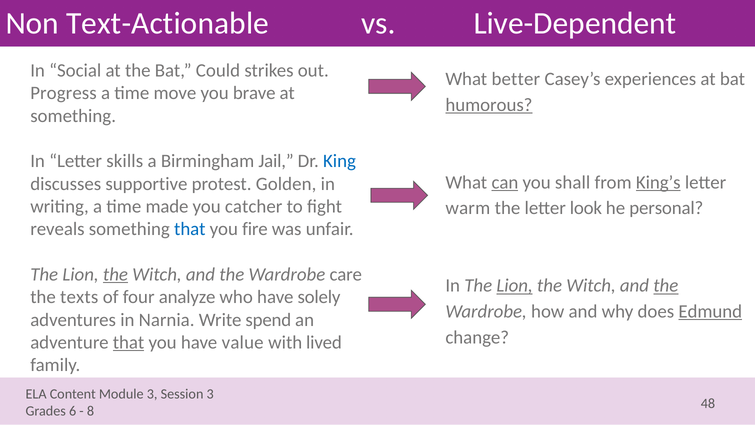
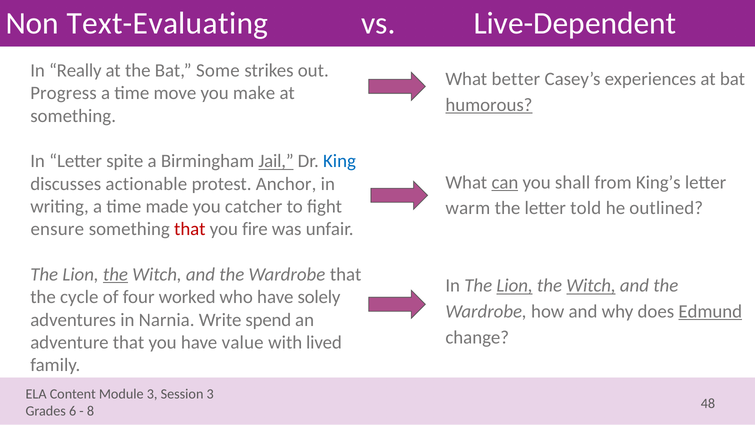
Text-Actionable: Text-Actionable -> Text-Evaluating (167, 23)
Social: Social -> Really (75, 70)
Could: Could -> Some (218, 70)
brave: brave -> make (254, 93)
skills: skills -> spite (125, 161)
Jail underline: none -> present (276, 161)
King’s underline: present -> none (658, 182)
supportive: supportive -> actionable (146, 184)
Golden: Golden -> Anchor (286, 184)
look: look -> told (586, 208)
personal: personal -> outlined (666, 208)
reveals: reveals -> ensure (57, 229)
that colour: blue -> red (190, 229)
Wardrobe care: care -> that (346, 274)
Witch underline: none -> present (591, 285)
the underline: present -> none (666, 285)
texts: texts -> cycle (79, 297)
analyze: analyze -> worked (187, 297)
that underline: present -> none (129, 342)
